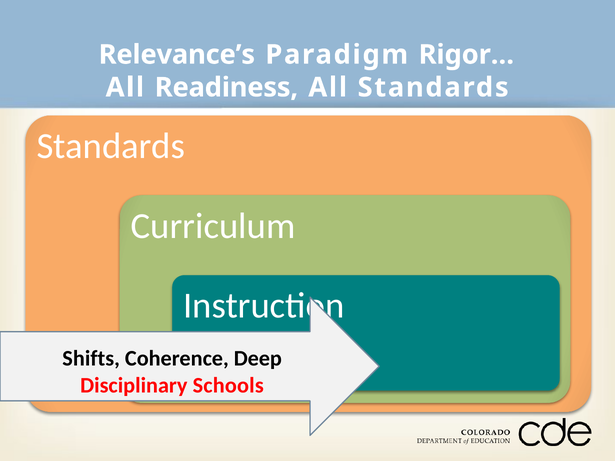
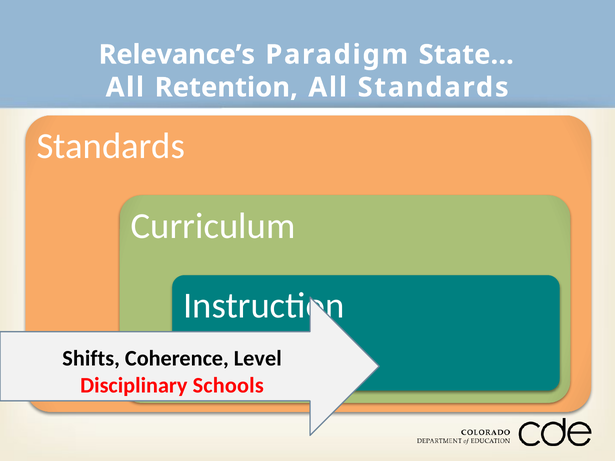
Rigor…: Rigor… -> State… (466, 55)
Readiness: Readiness -> Retention (226, 87)
Deep: Deep -> Level (258, 359)
